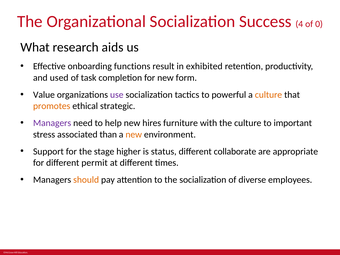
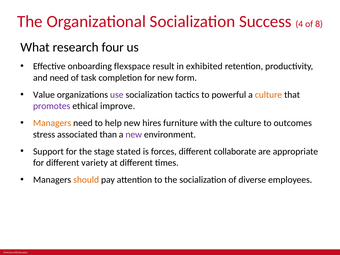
0: 0 -> 8 (319, 24)
aids: aids -> four (113, 47)
functions: functions -> flexspace (132, 66)
and used: used -> need (59, 78)
promotes colour: orange -> purple (52, 106)
strategic: strategic -> improve (118, 106)
Managers colour: purple -> orange (52, 123)
important: important -> outcomes (293, 123)
new colour: orange -> purple (134, 134)
higher: higher -> stated (129, 151)
status: status -> forces (164, 151)
permit: permit -> variety (95, 163)
